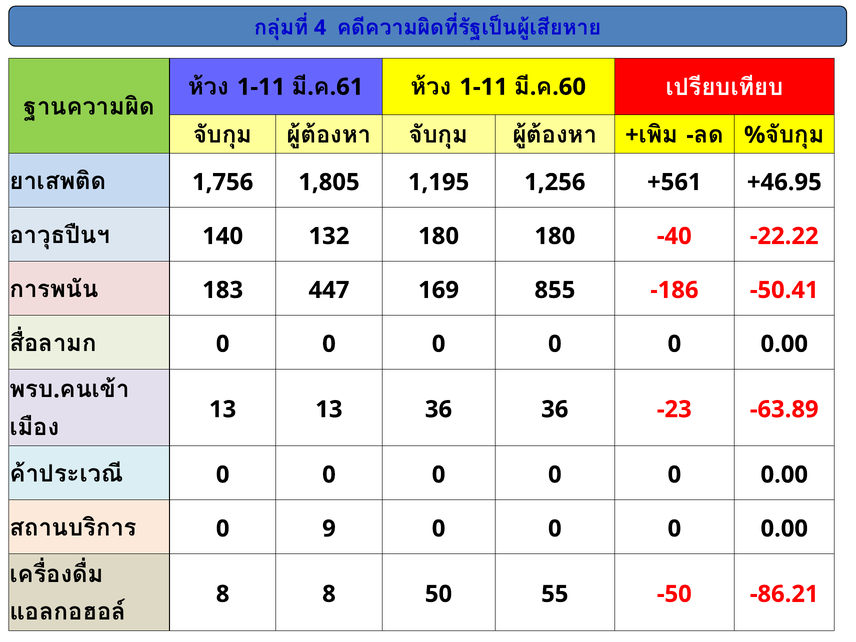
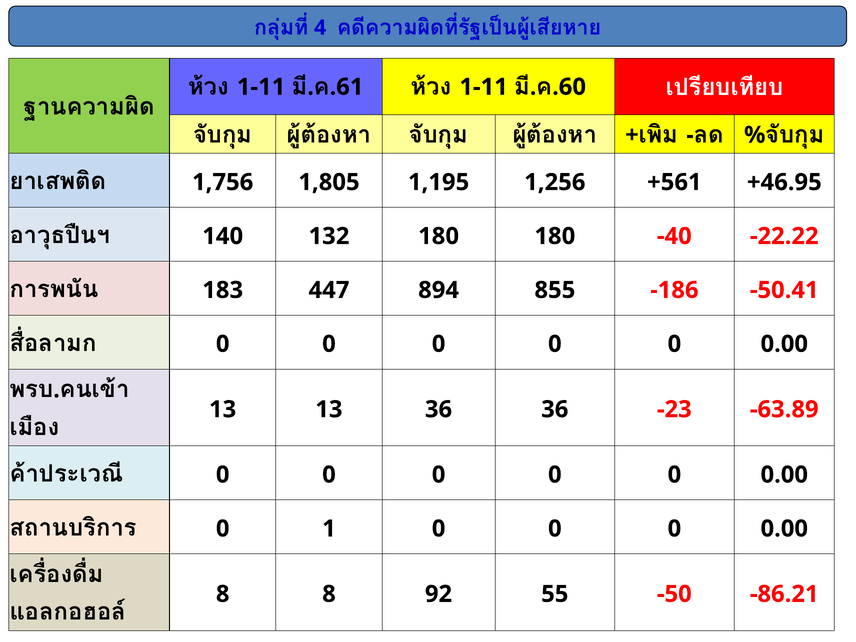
169: 169 -> 894 (439, 290)
9: 9 -> 1 (329, 529)
50: 50 -> 92 (439, 594)
